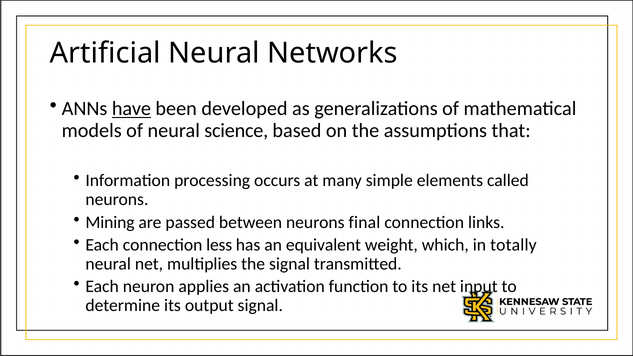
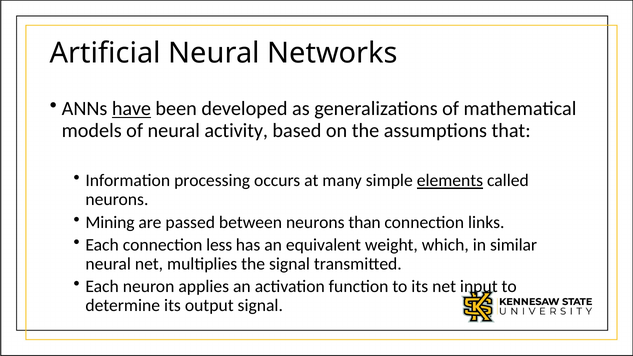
science: science -> activity (236, 131)
elements underline: none -> present (450, 181)
final: final -> than (365, 222)
totally: totally -> similar (514, 245)
